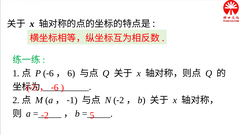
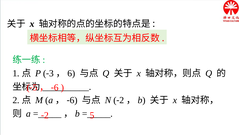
6: 6 -> 3 (51, 73)
1: 1 -> 6 (74, 100)
